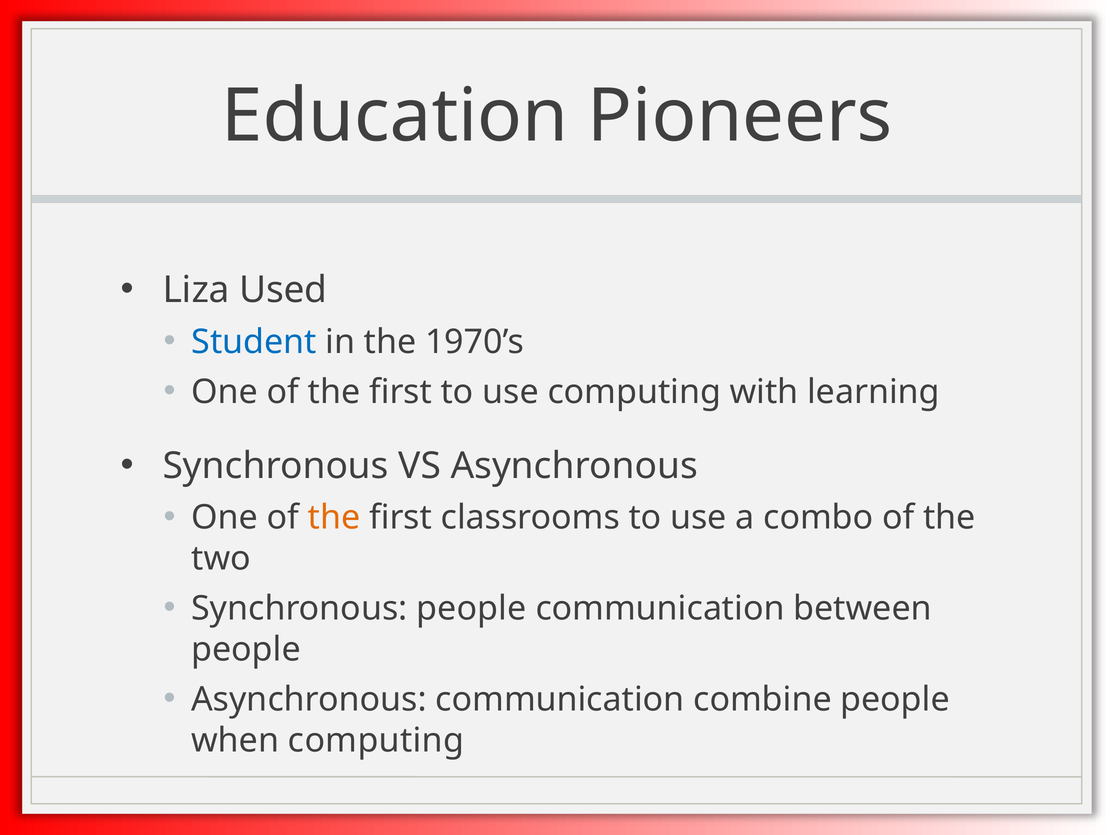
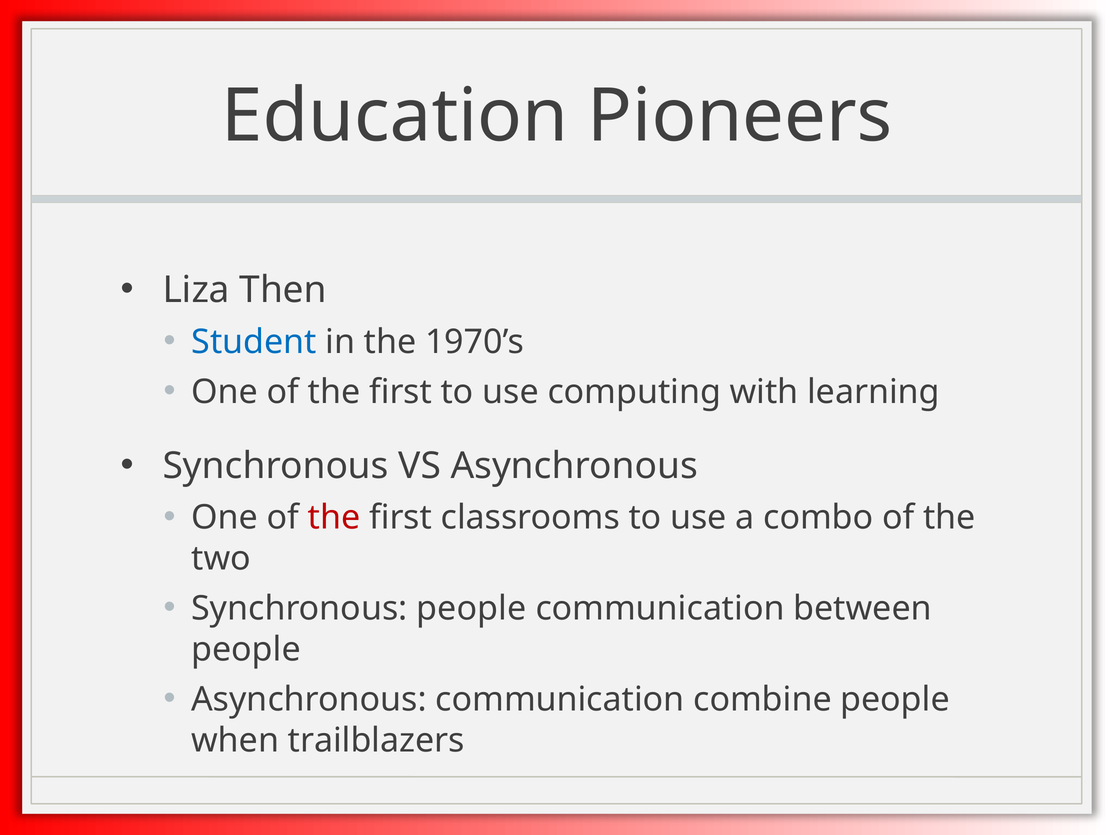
Used: Used -> Then (283, 290)
the colour: orange -> red (334, 518)
when computing: computing -> trailblazers (376, 741)
